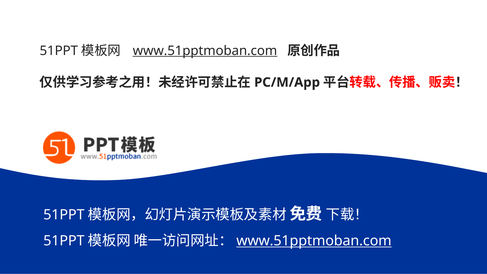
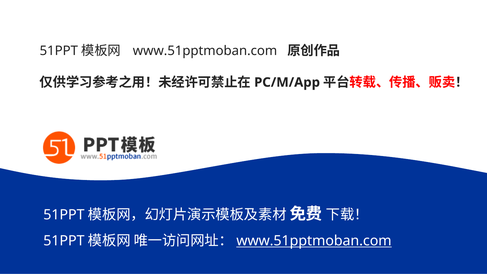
www.51pptmoban.com underline: present -> none (205, 51)
